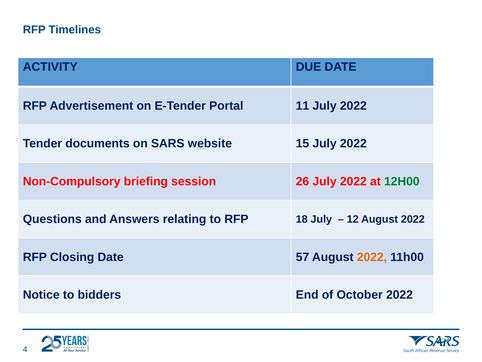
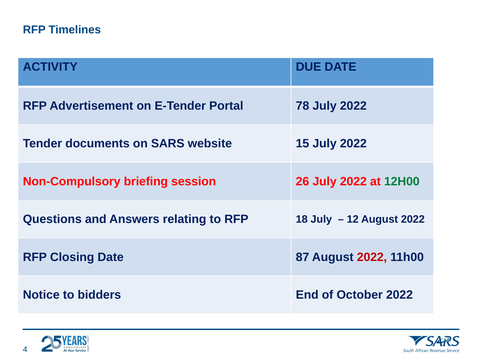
11: 11 -> 78 (303, 106)
57: 57 -> 87 (303, 257)
2022 colour: orange -> red (372, 257)
